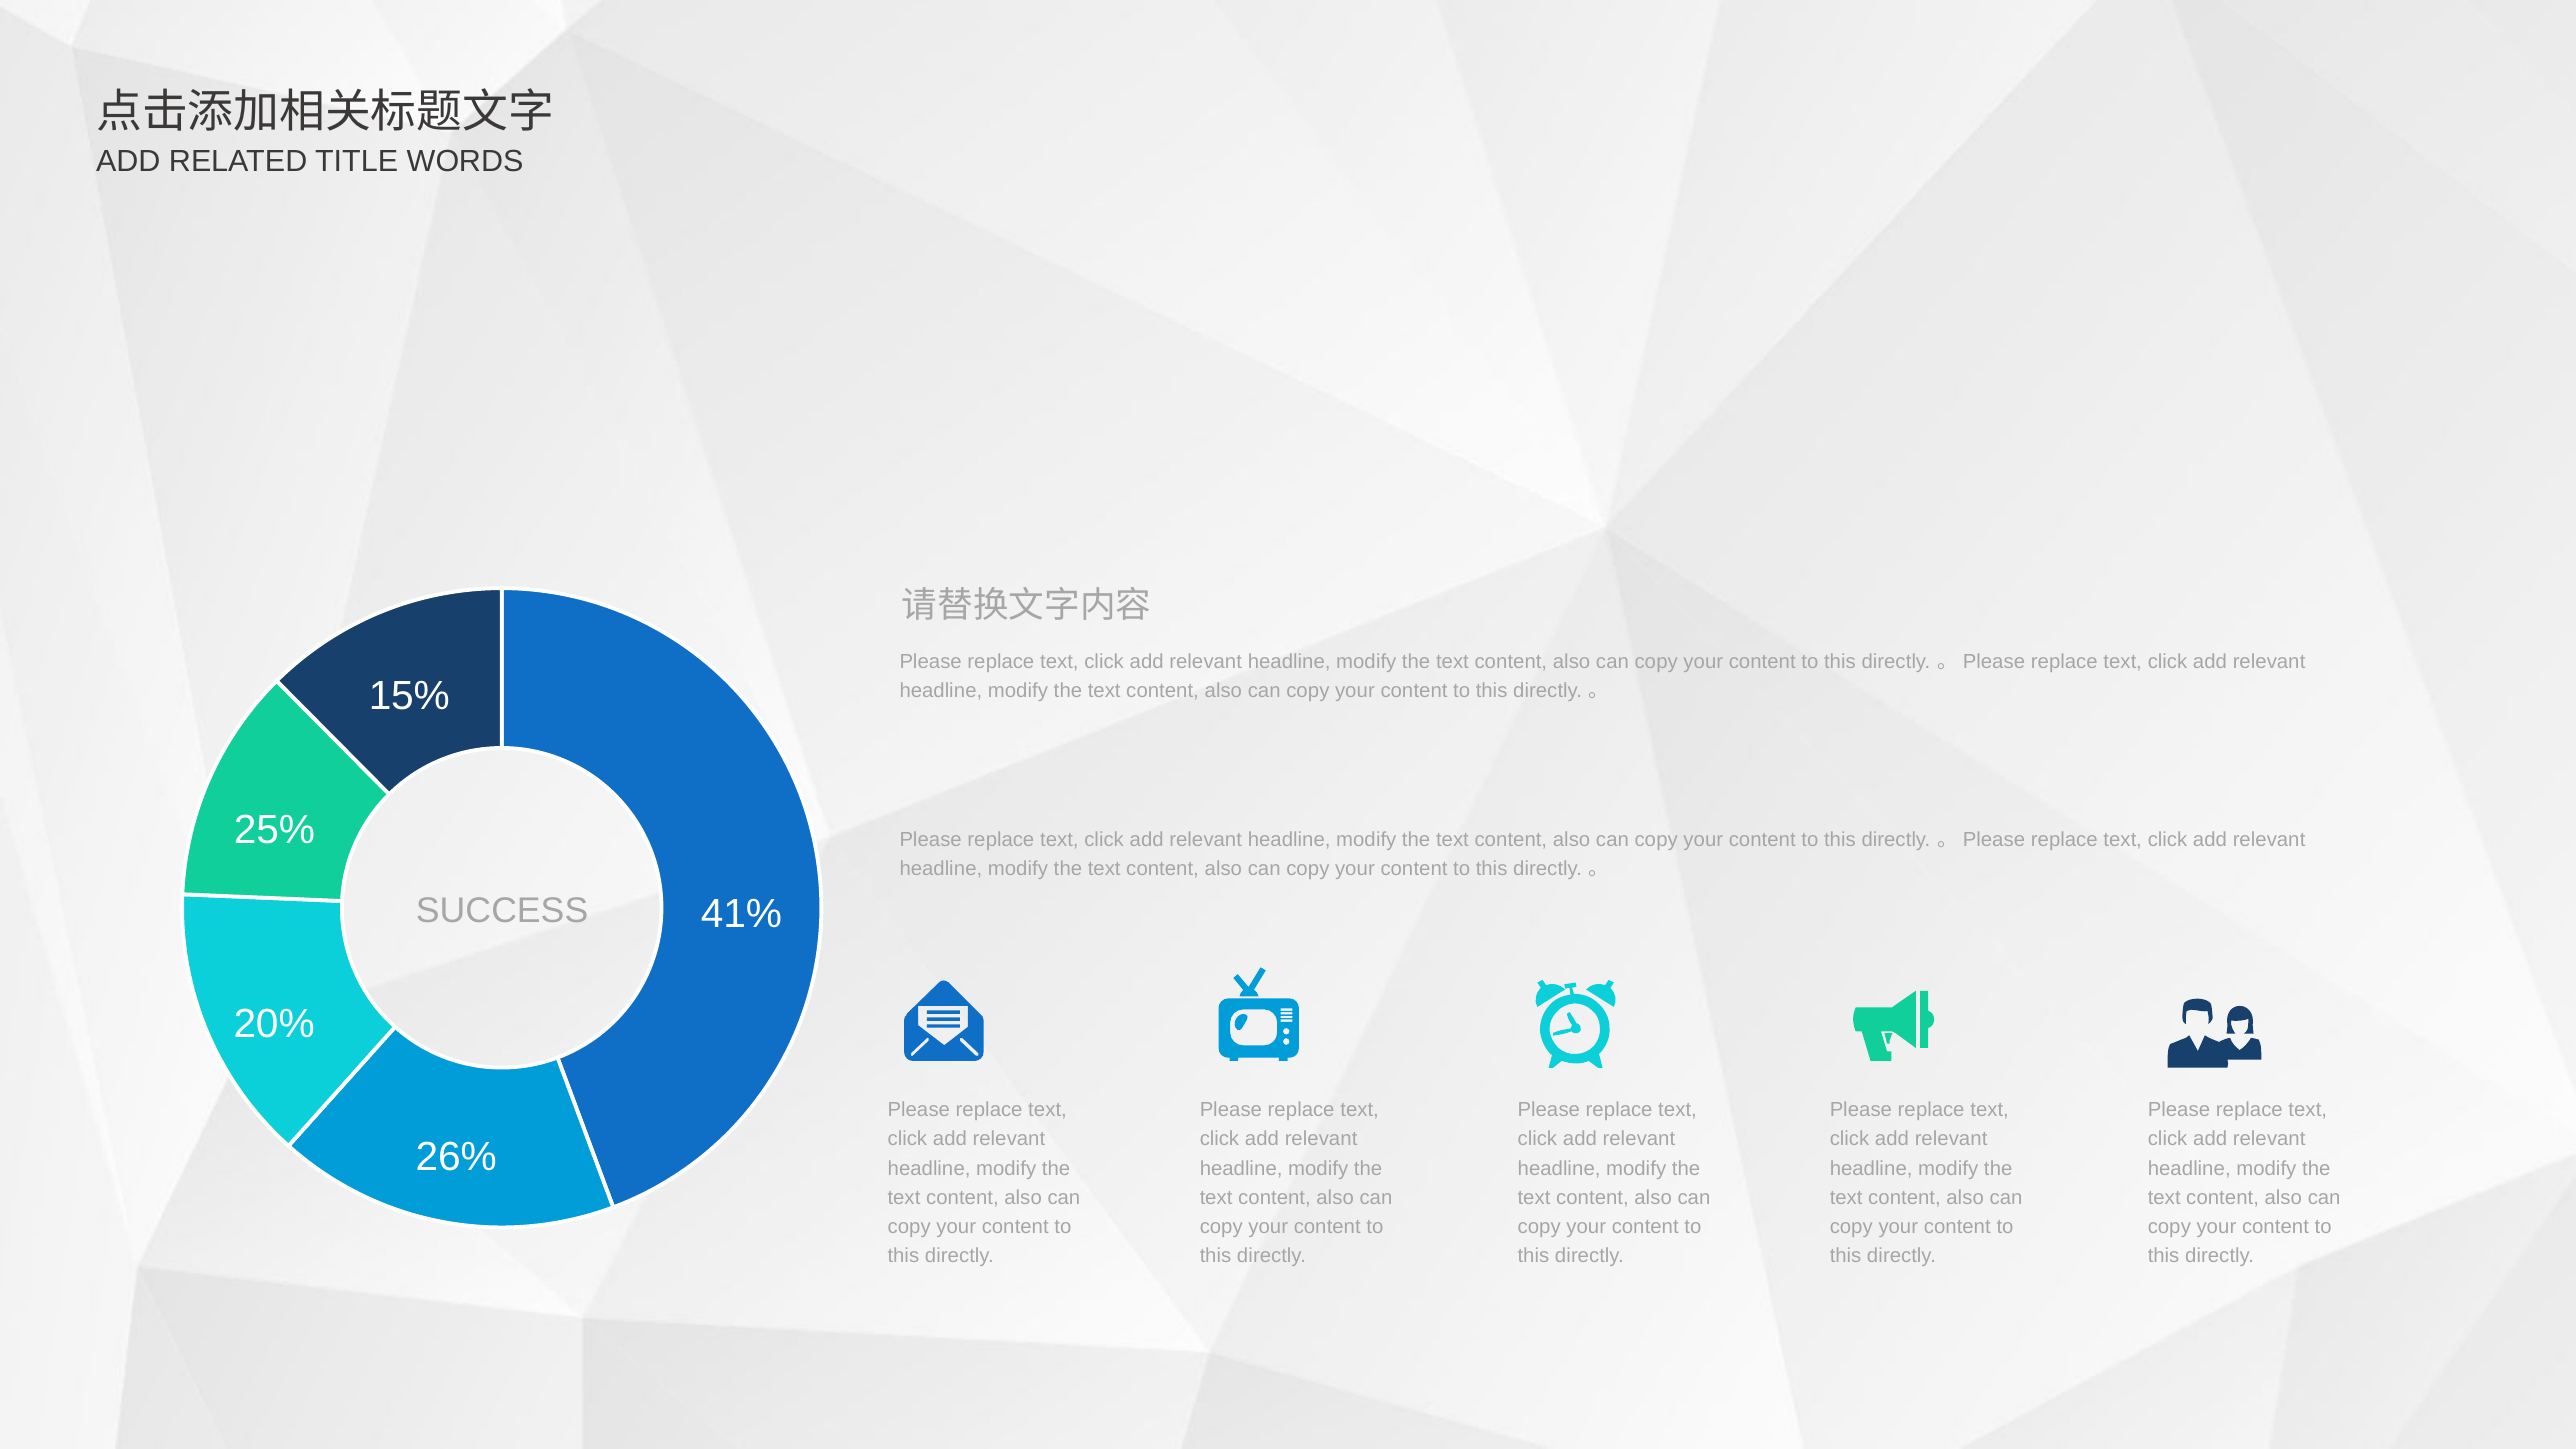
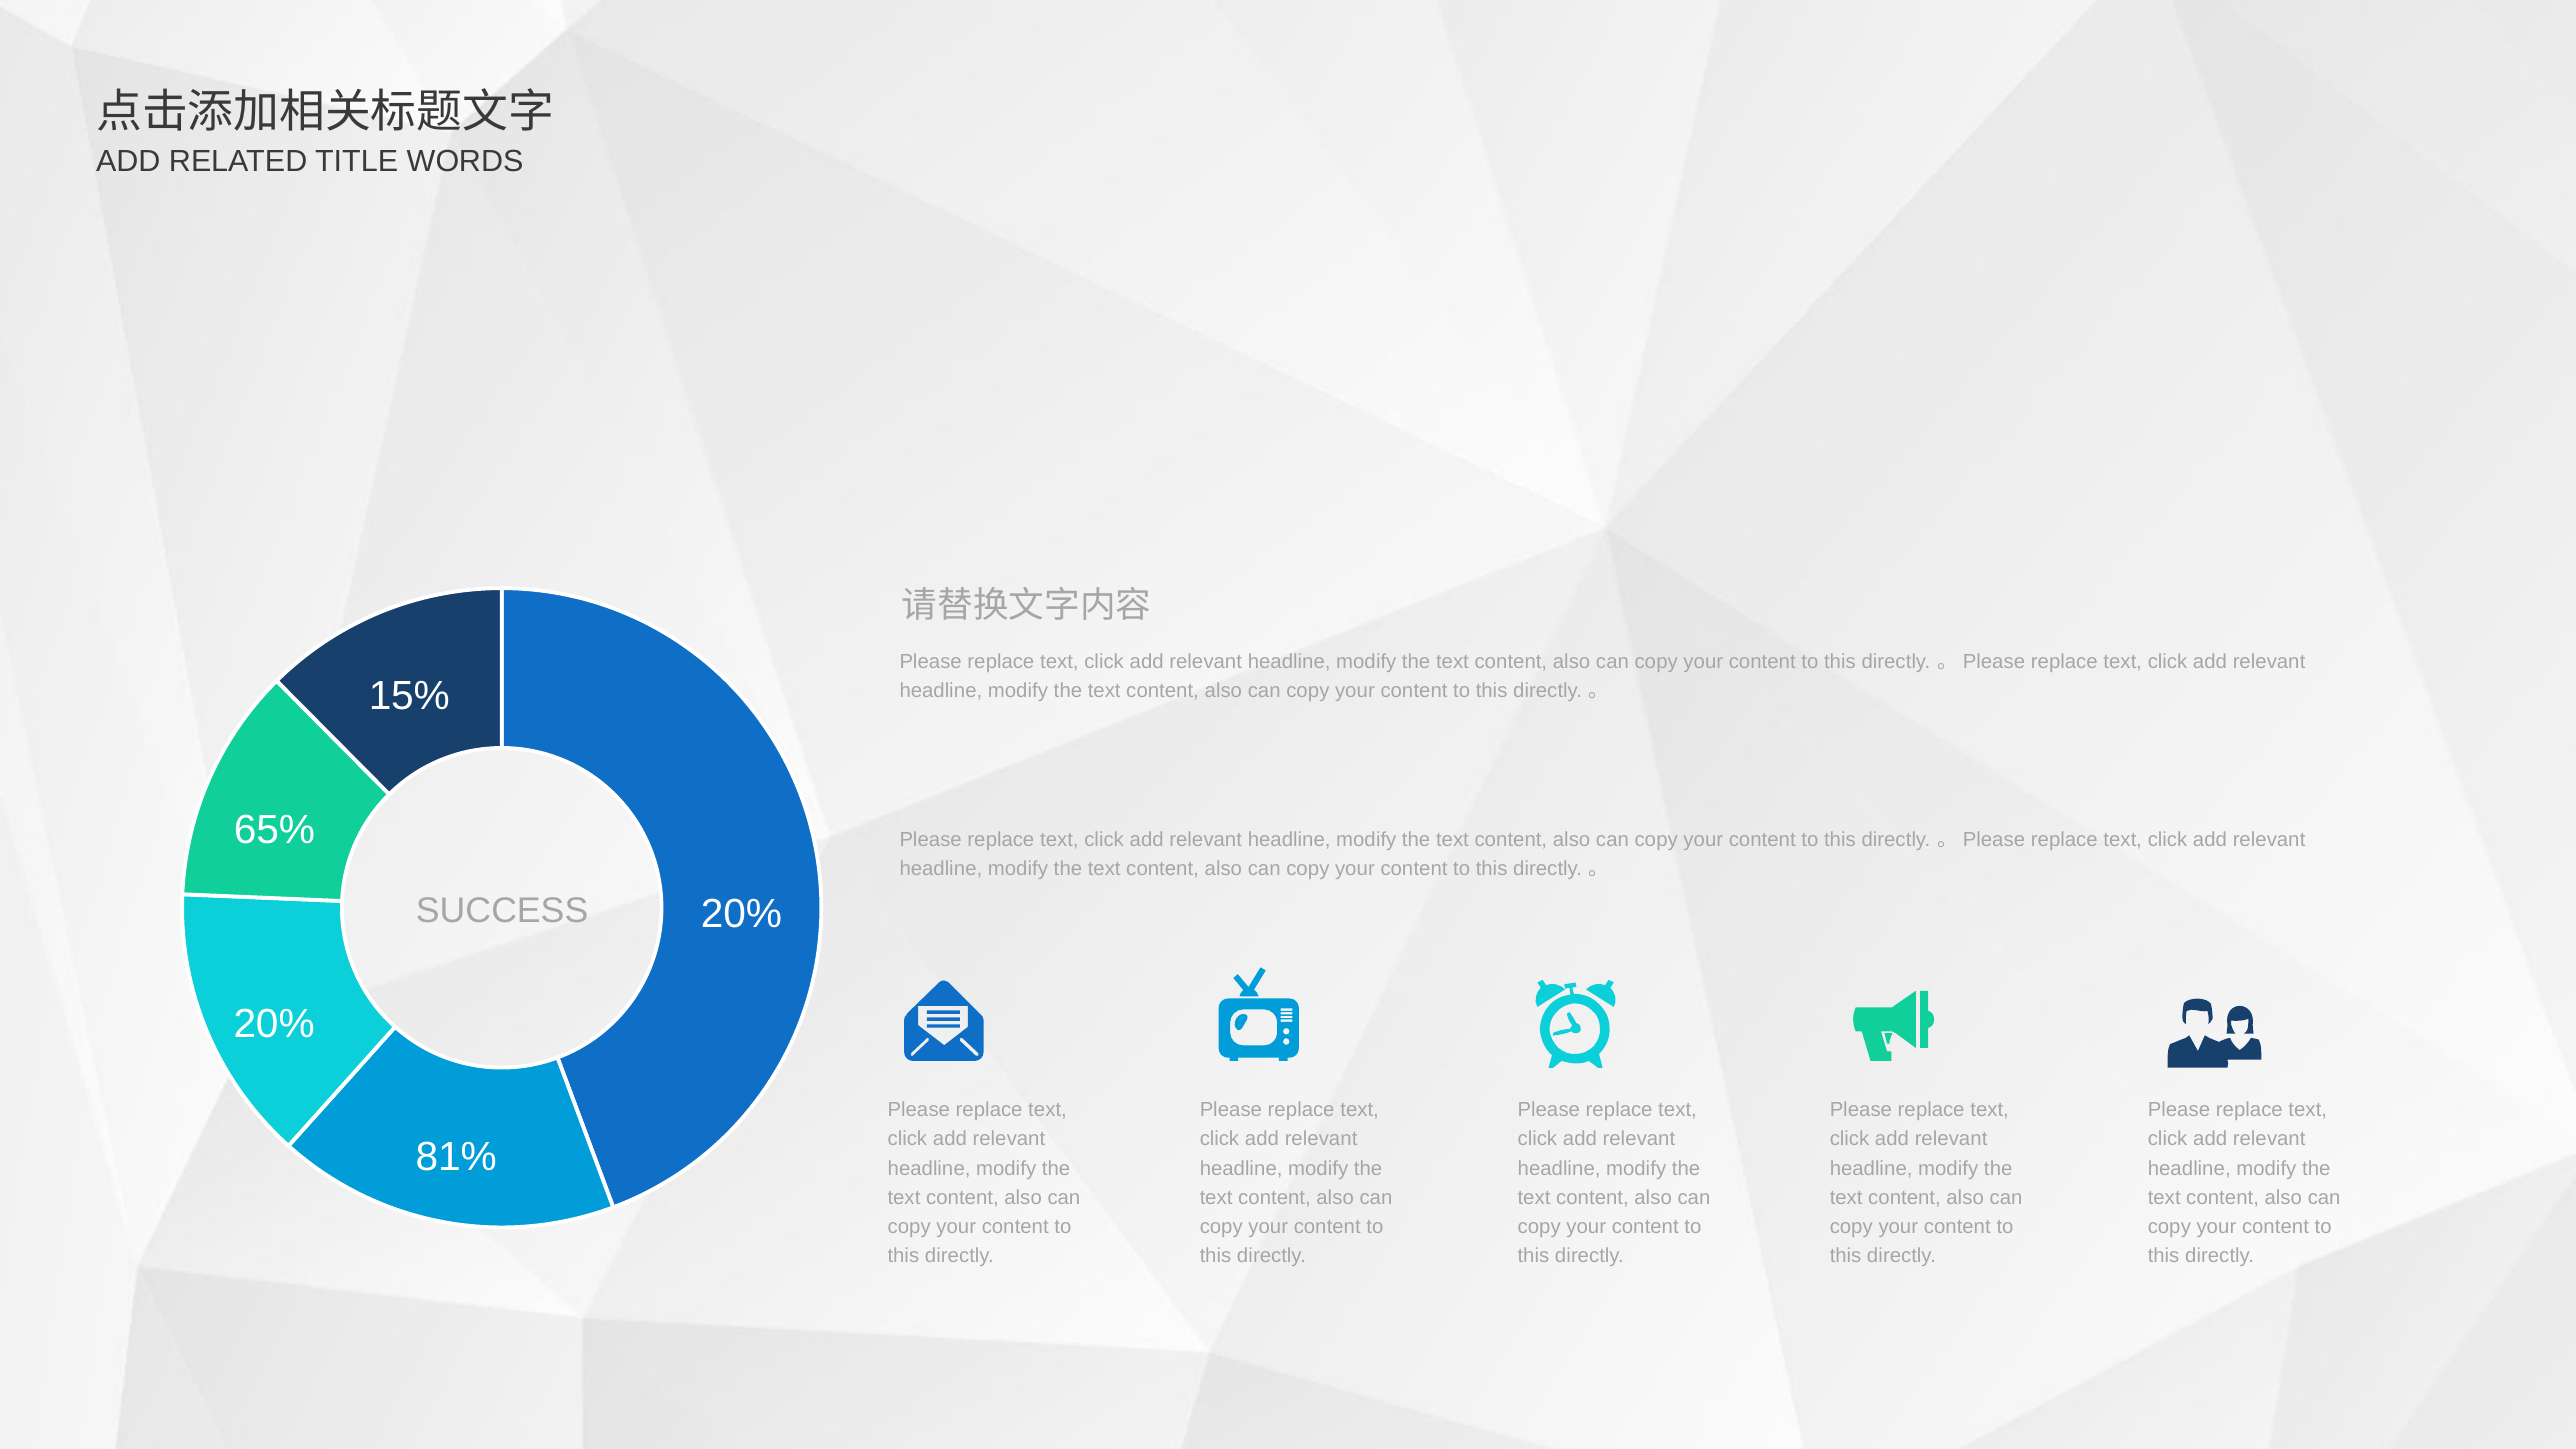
25%: 25% -> 65% (275, 830)
SUCCESS 41%: 41% -> 20% (742, 914)
26%: 26% -> 81% (456, 1157)
